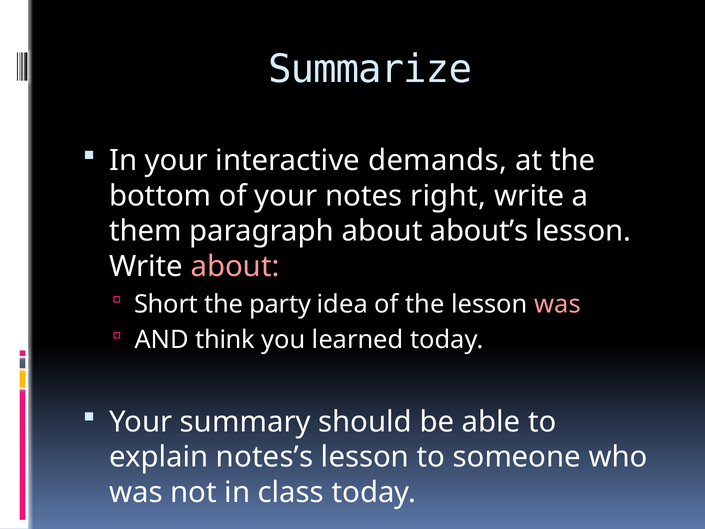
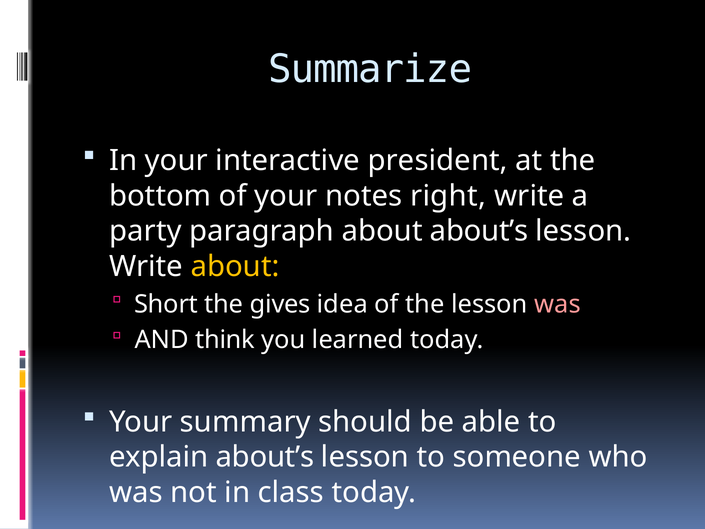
demands: demands -> president (438, 161)
them: them -> party (145, 231)
about colour: pink -> yellow (235, 266)
party: party -> gives (280, 304)
explain notes’s: notes’s -> about’s (265, 457)
